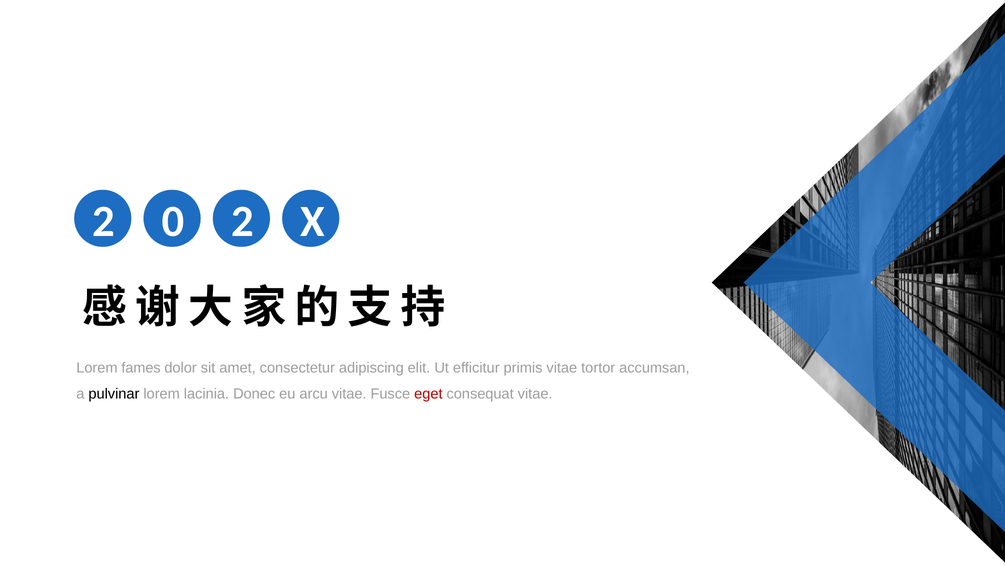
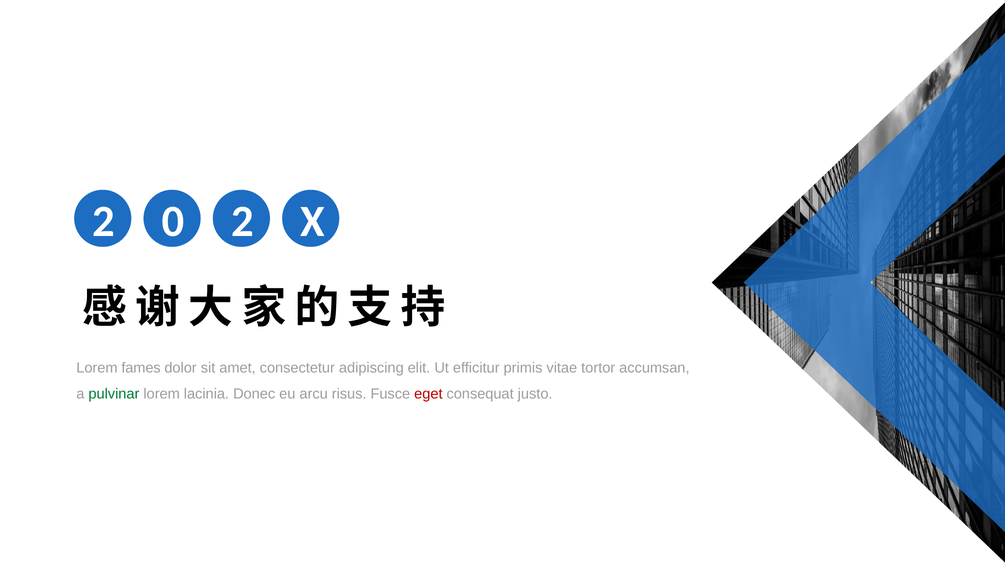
pulvinar colour: black -> green (114, 394)
arcu vitae: vitae -> risus (349, 394)
consequat vitae: vitae -> justo (535, 394)
